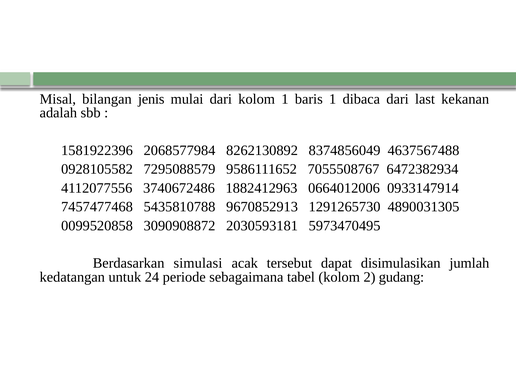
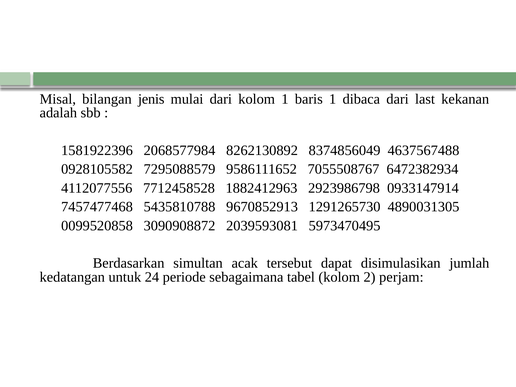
3740672486: 3740672486 -> 7712458528 (179, 188)
0664012006: 0664012006 -> 2923986798 (344, 188)
2030593181: 2030593181 -> 2039593081 (262, 226)
simulasi: simulasi -> simultan (198, 263)
gudang: gudang -> perjam (401, 277)
